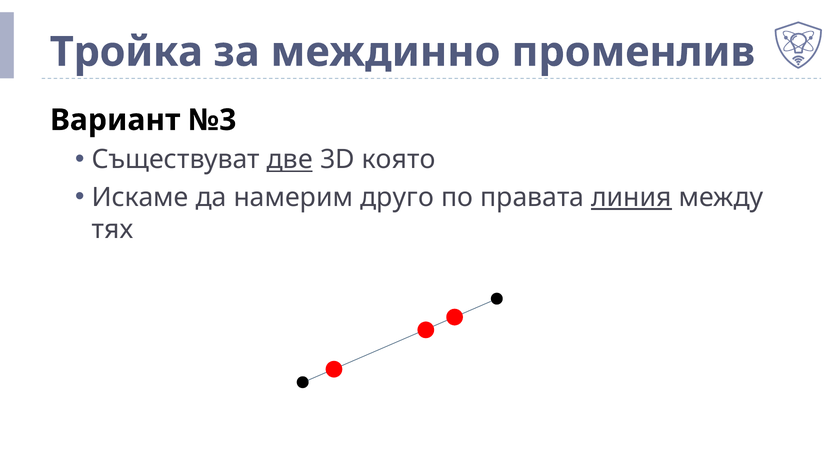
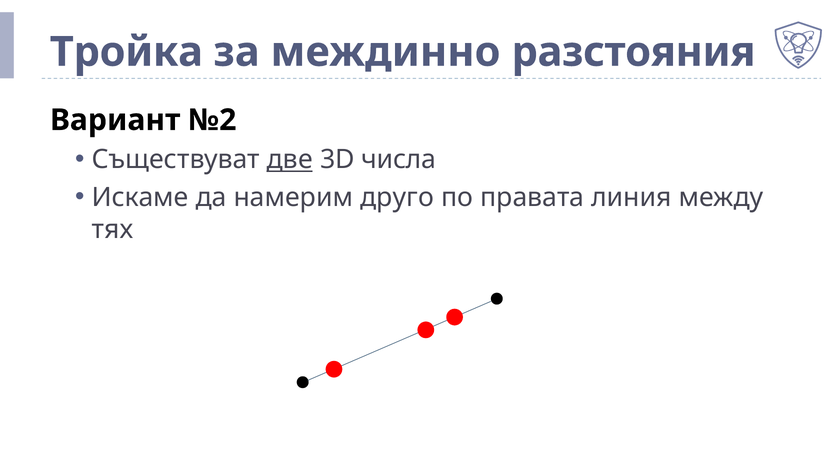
променлив: променлив -> разстояния (633, 52)
№3: №3 -> №2 (212, 120)
която: която -> числа (399, 160)
линия underline: present -> none (631, 197)
